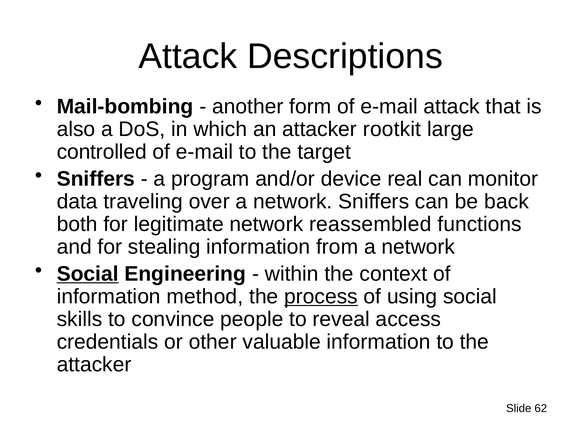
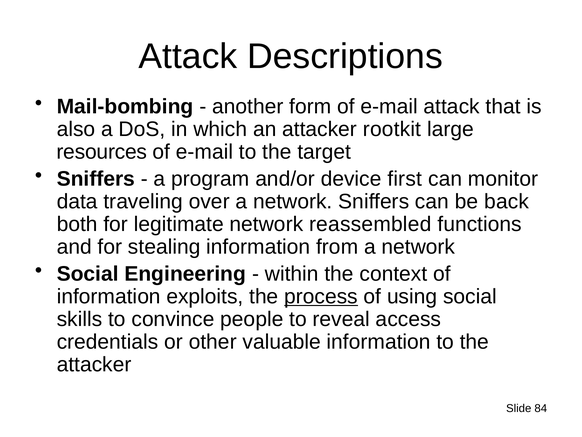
controlled: controlled -> resources (102, 152)
real: real -> first (405, 179)
Social underline: present -> none (88, 273)
method: method -> exploits (205, 296)
62: 62 -> 84 (541, 408)
